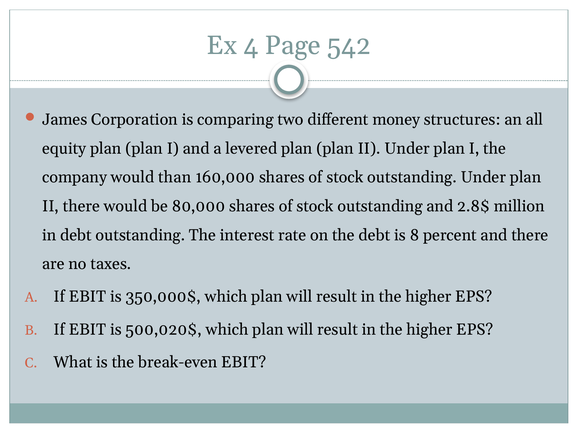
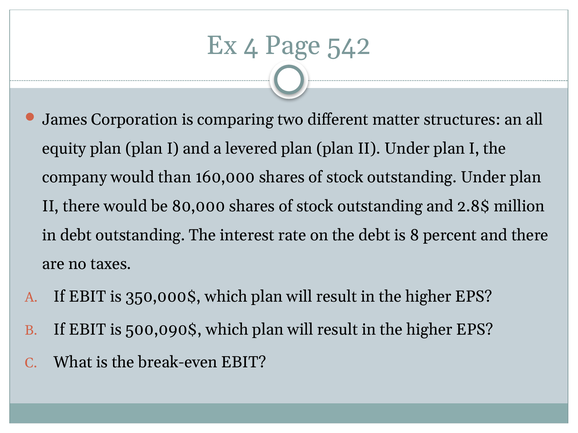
money: money -> matter (396, 120)
500,020$: 500,020$ -> 500,090$ (164, 330)
